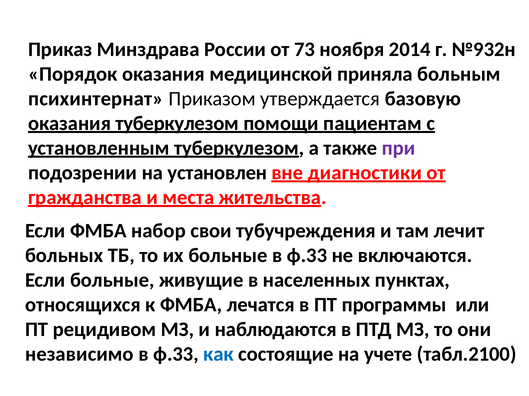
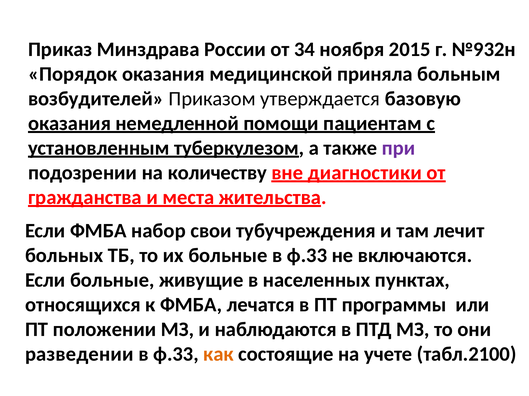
73: 73 -> 34 (305, 49)
2014: 2014 -> 2015 (410, 49)
психинтернат: психинтернат -> возбудителей (96, 99)
оказания туберкулезом: туберкулезом -> немедленной (177, 124)
установлен: установлен -> количеству (217, 173)
рецидивом: рецидивом -> положении (104, 330)
независимо: независимо -> разведении (79, 355)
как colour: blue -> orange (218, 355)
